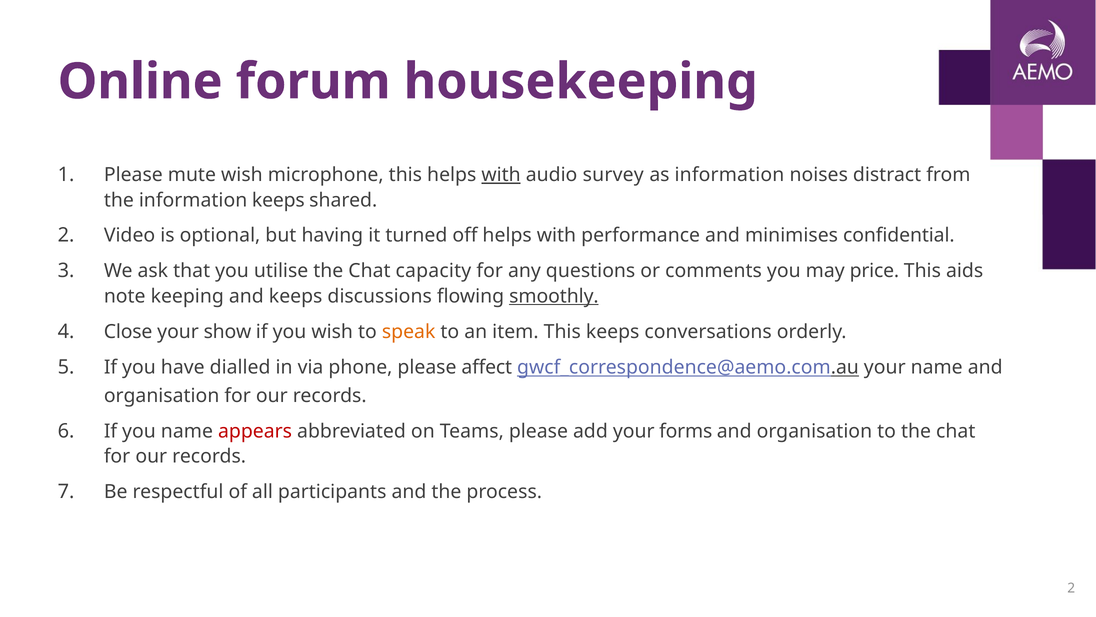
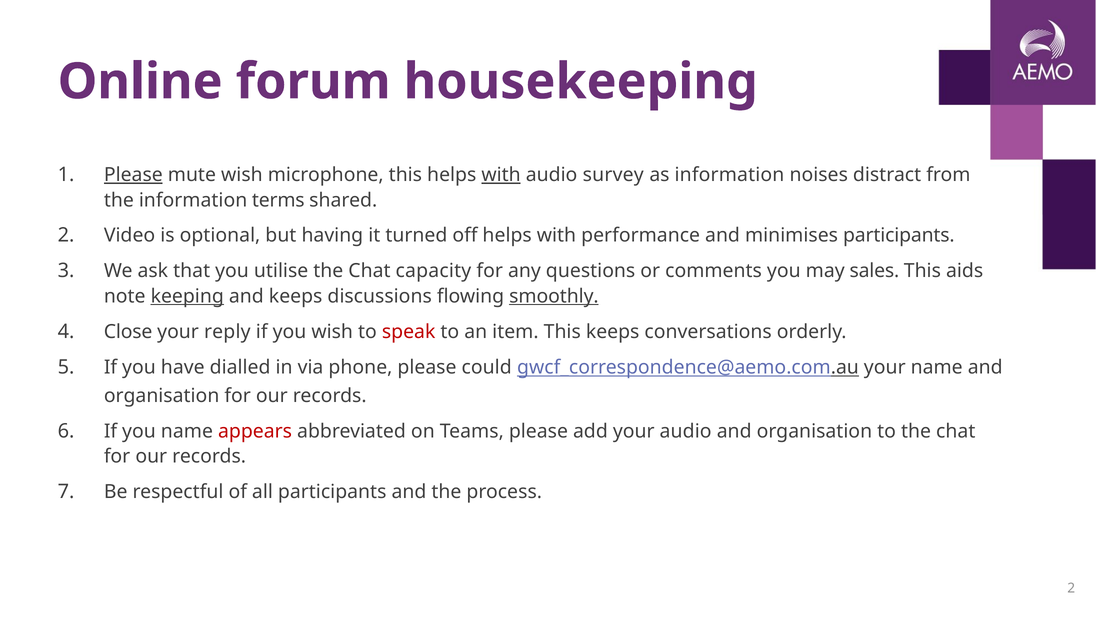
Please underline: none -> present (133, 175)
information keeps: keeps -> terms (278, 200)
minimises confidential: confidential -> participants (899, 235)
price: price -> sales (874, 271)
keeping underline: none -> present (187, 296)
show: show -> reply (227, 331)
speak colour: orange -> red (409, 331)
affect: affect -> could (487, 367)
your forms: forms -> audio (686, 431)
